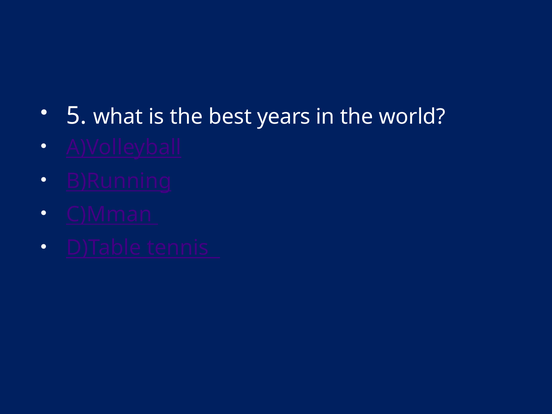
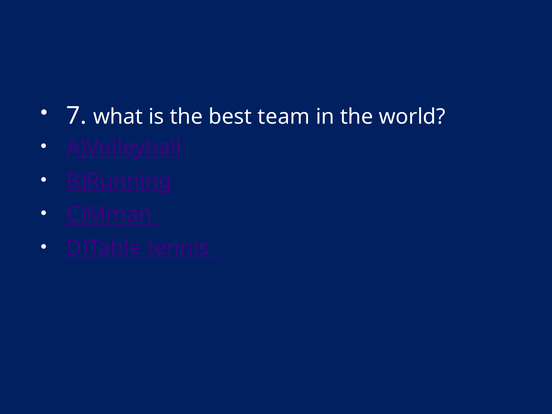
5: 5 -> 7 (76, 116)
years: years -> team (284, 117)
